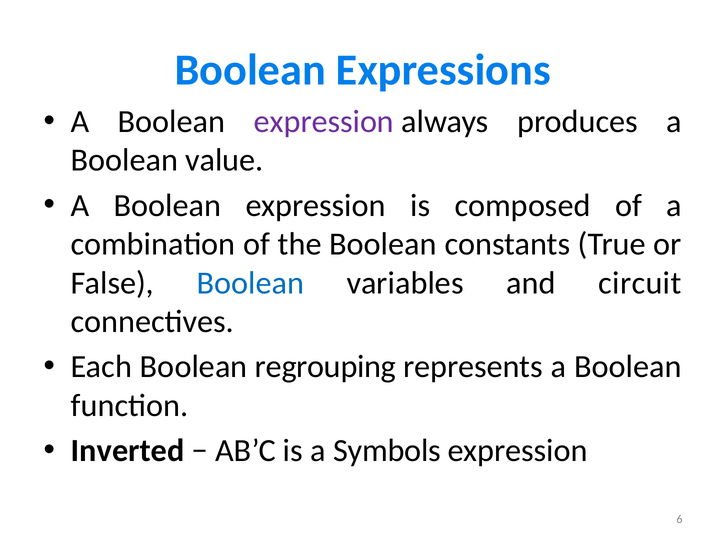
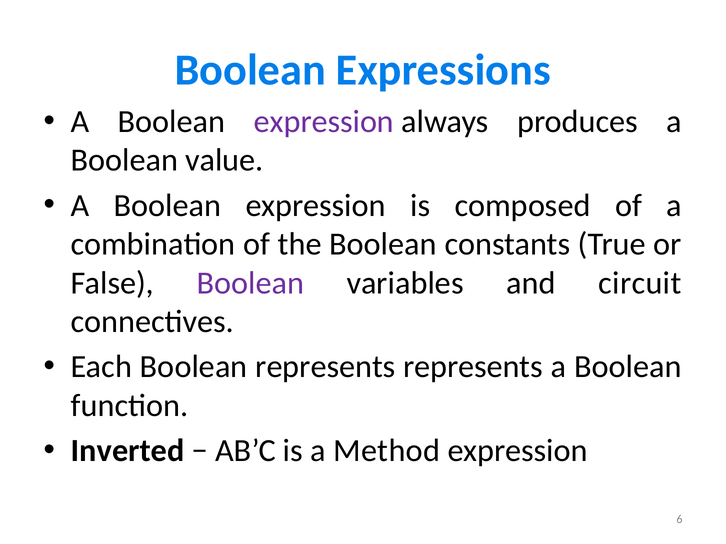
Boolean colour: blue -> purple (250, 283)
Boolean regrouping: regrouping -> represents (325, 367)
Symbols: Symbols -> Method (387, 451)
